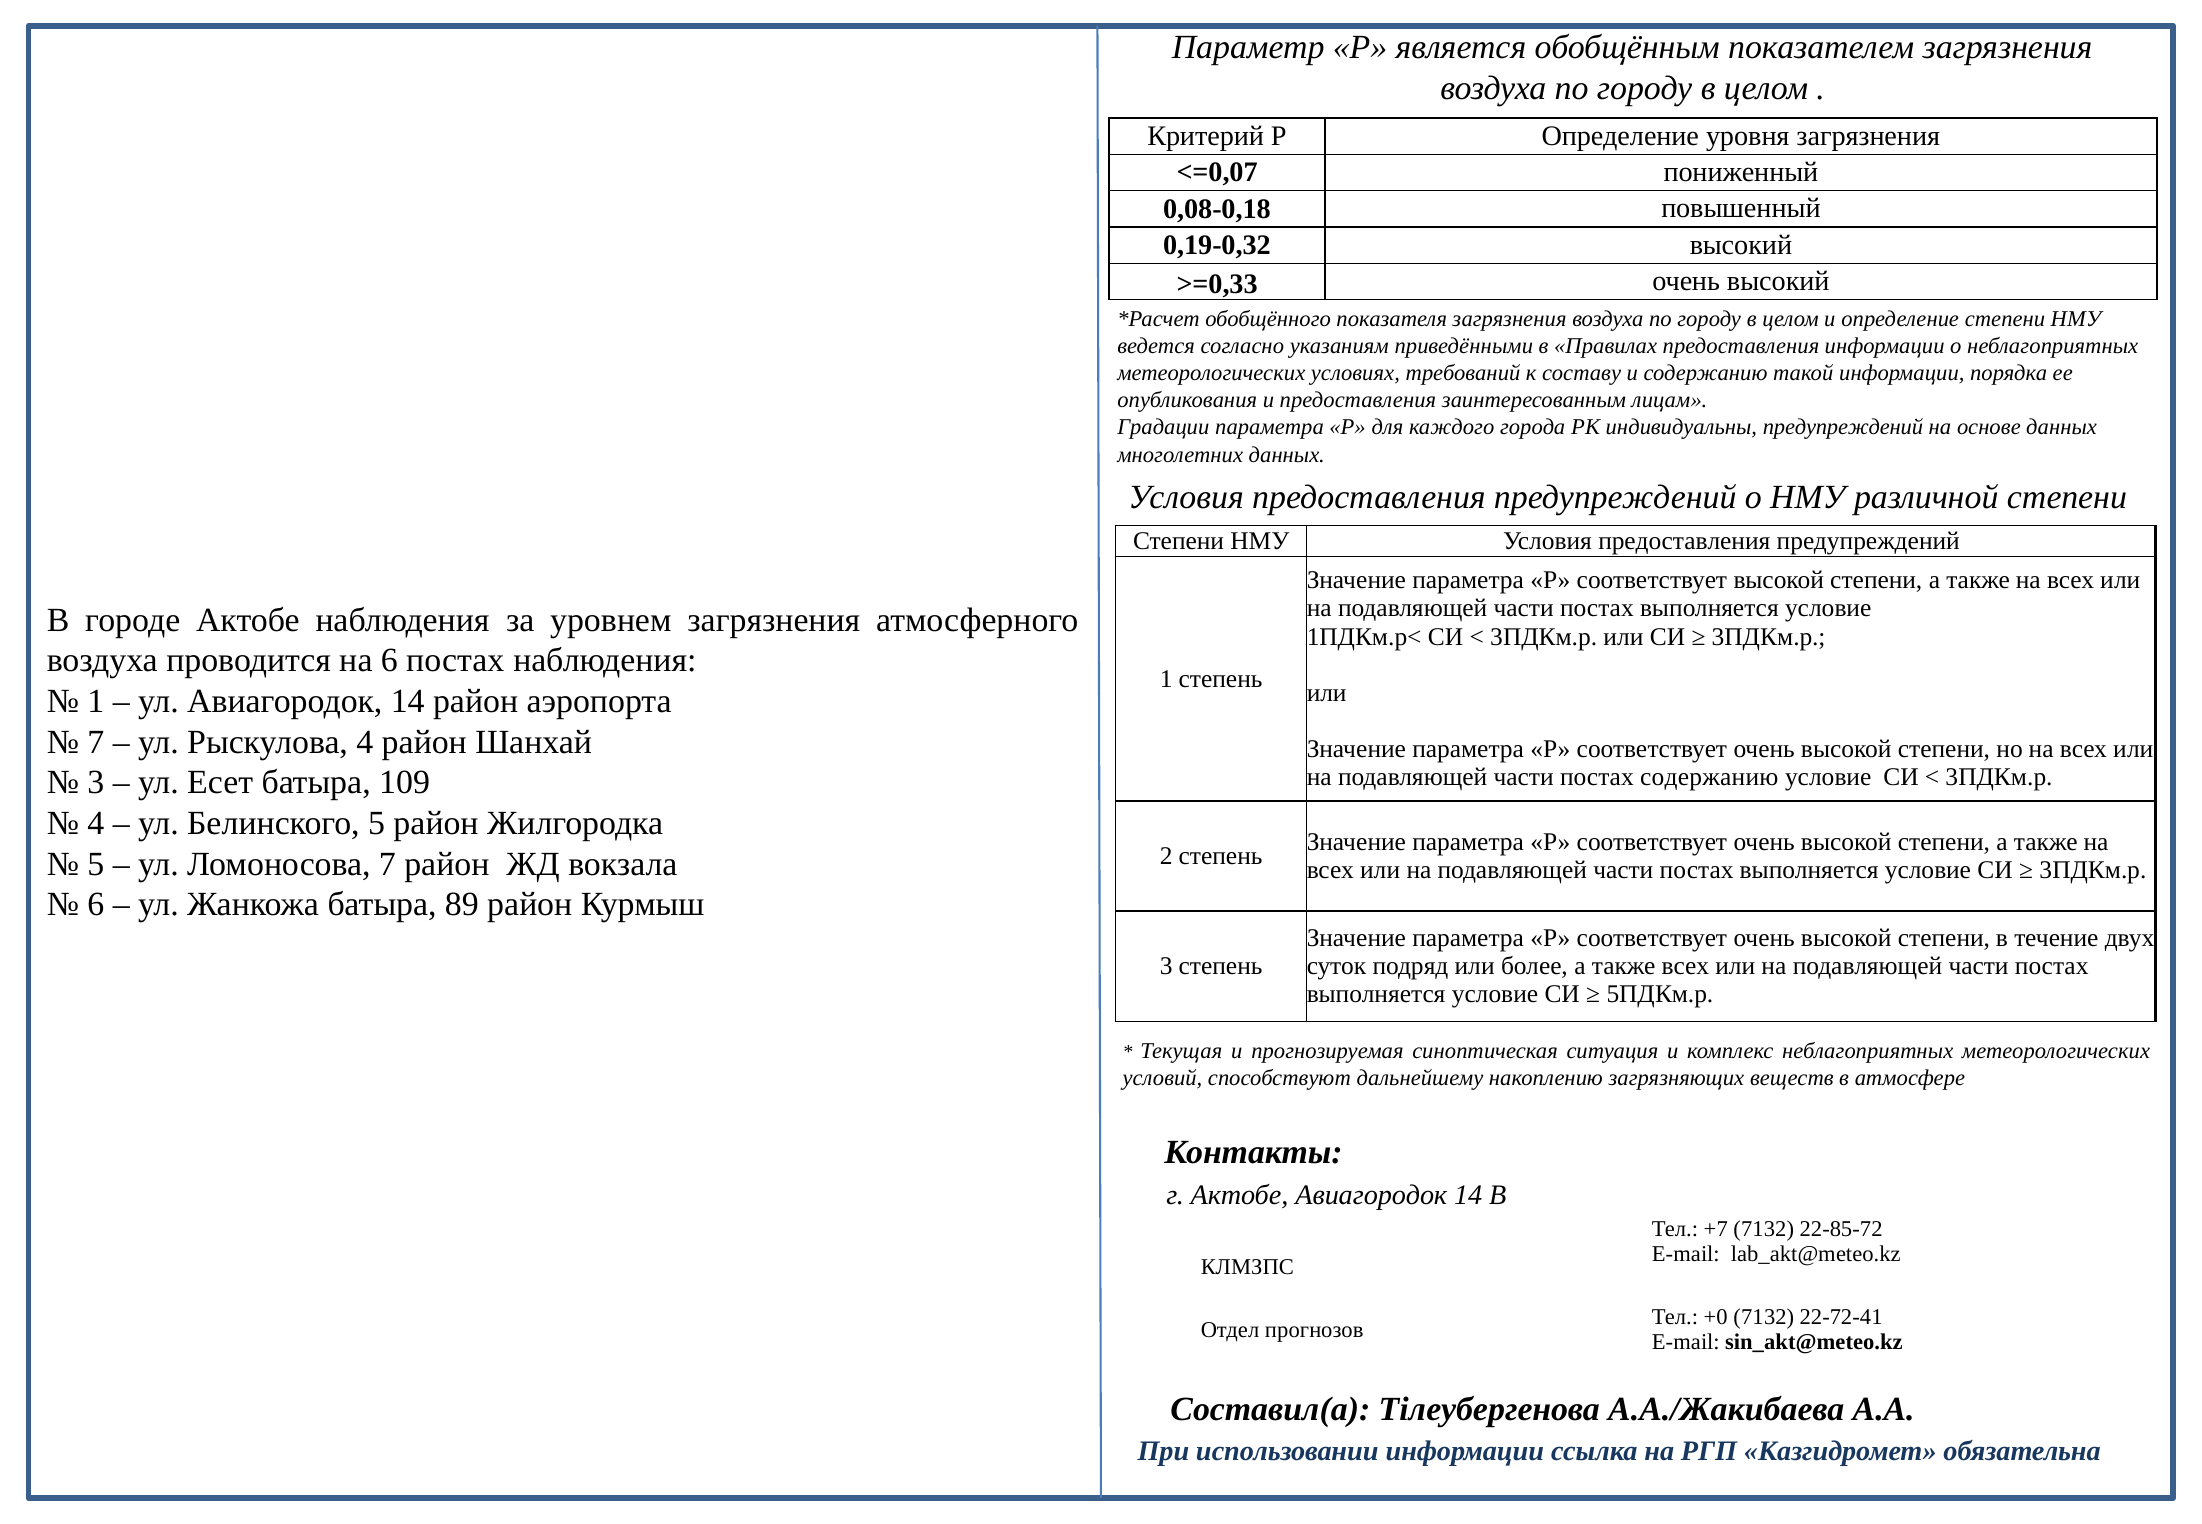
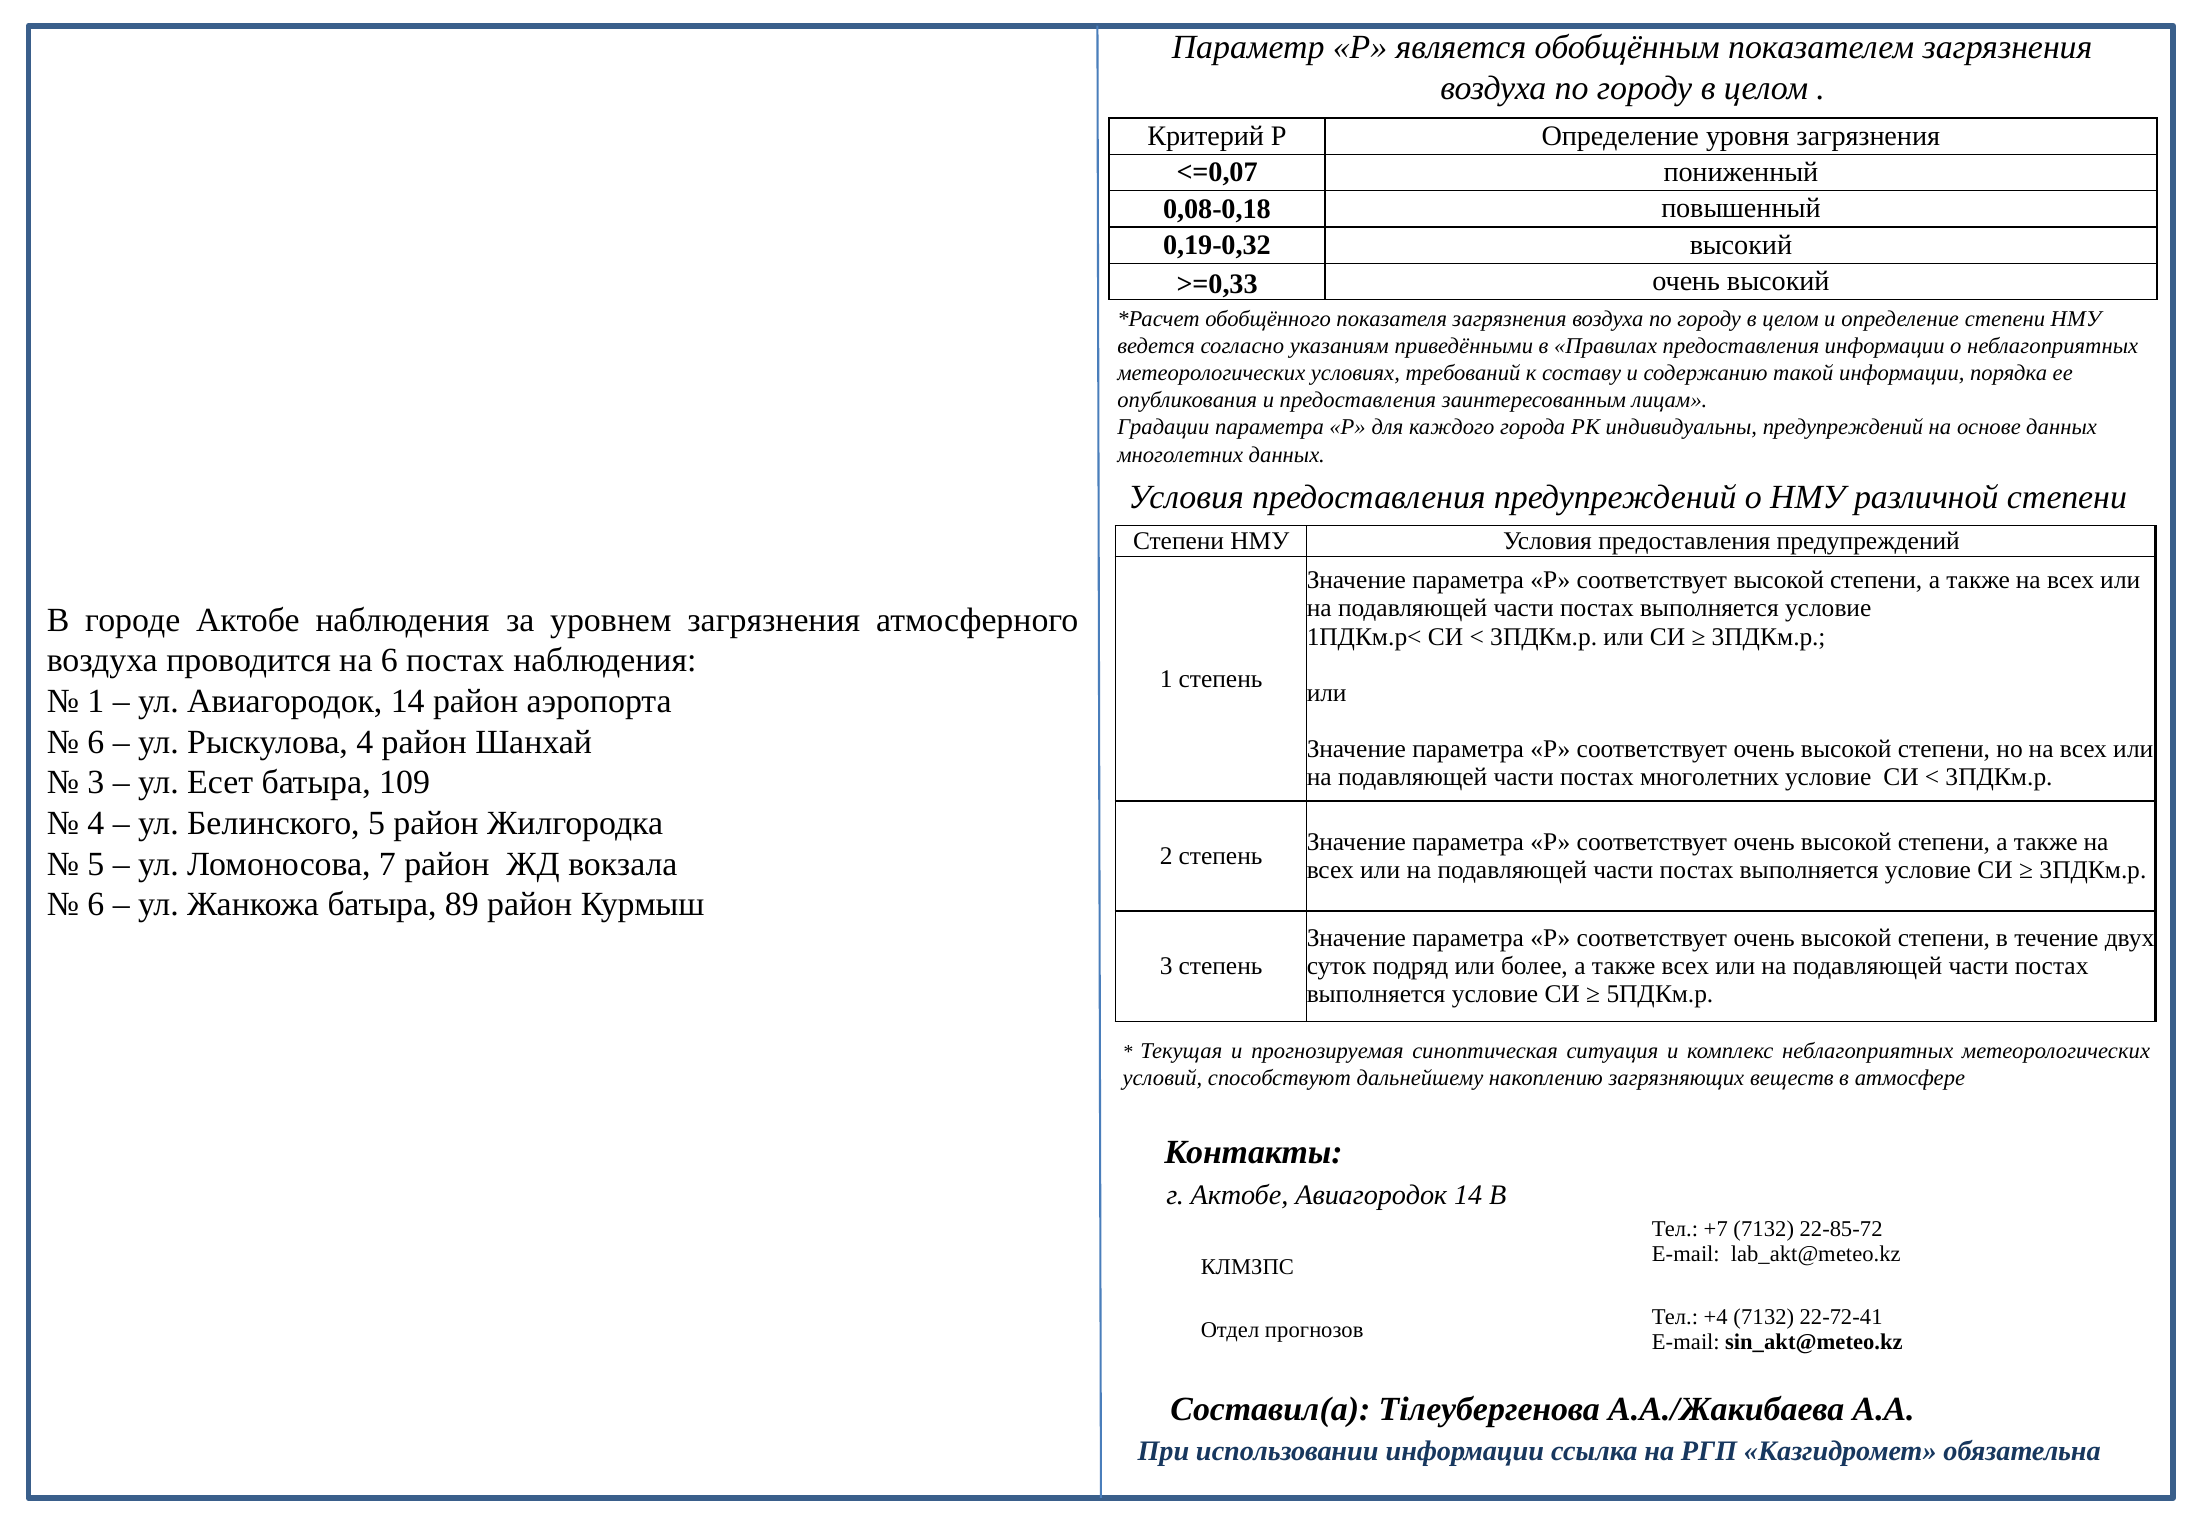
7: 7 -> 6 (96, 742)
постах содержанию: содержанию -> многолетних (1710, 778)
+0: +0 -> +4 (1716, 1318)
